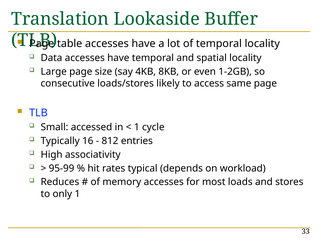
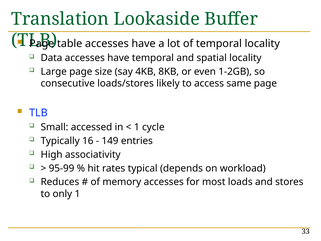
812: 812 -> 149 (110, 141)
